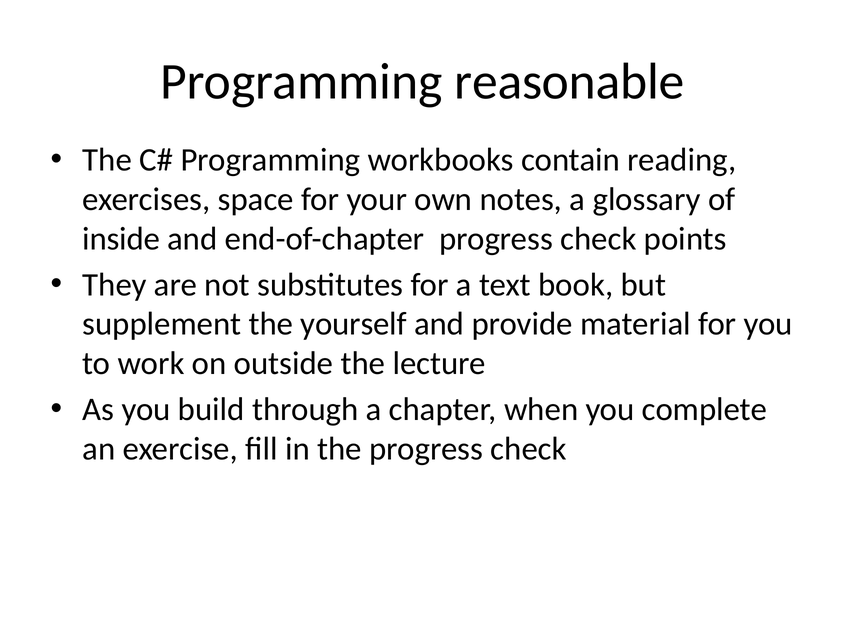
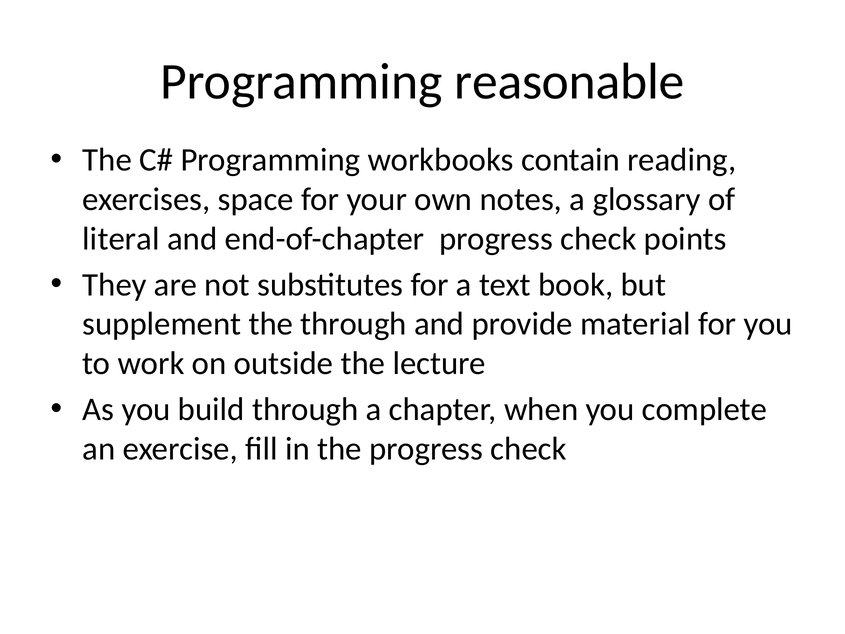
inside: inside -> literal (121, 239)
the yourself: yourself -> through (354, 324)
